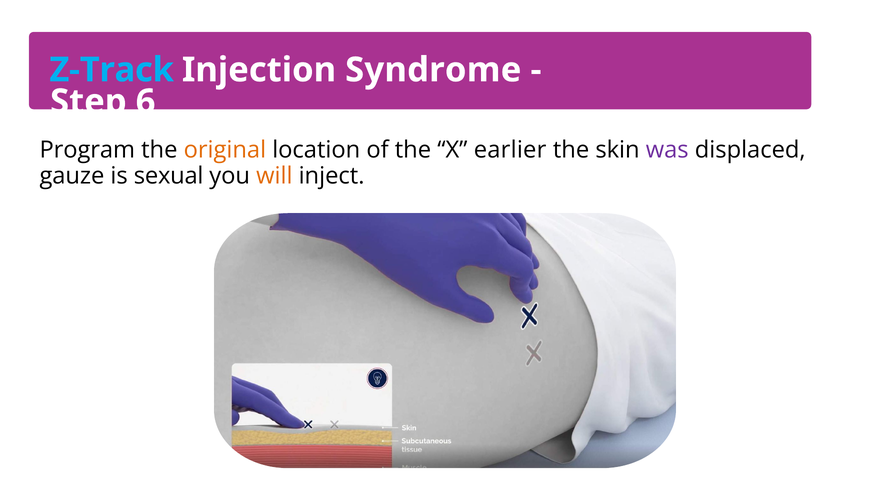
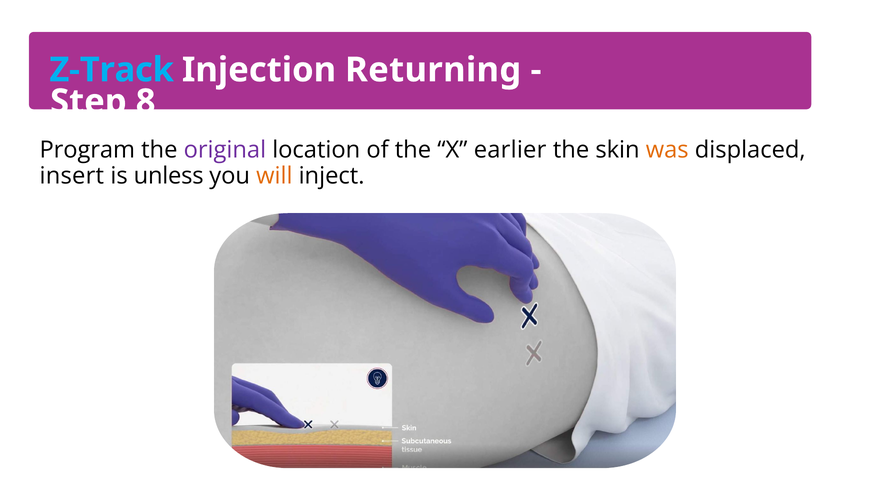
Syndrome: Syndrome -> Returning (433, 70)
6: 6 -> 8 (146, 102)
original colour: orange -> purple (225, 150)
was colour: purple -> orange (667, 150)
gauze: gauze -> insert (72, 176)
sexual: sexual -> unless (169, 176)
